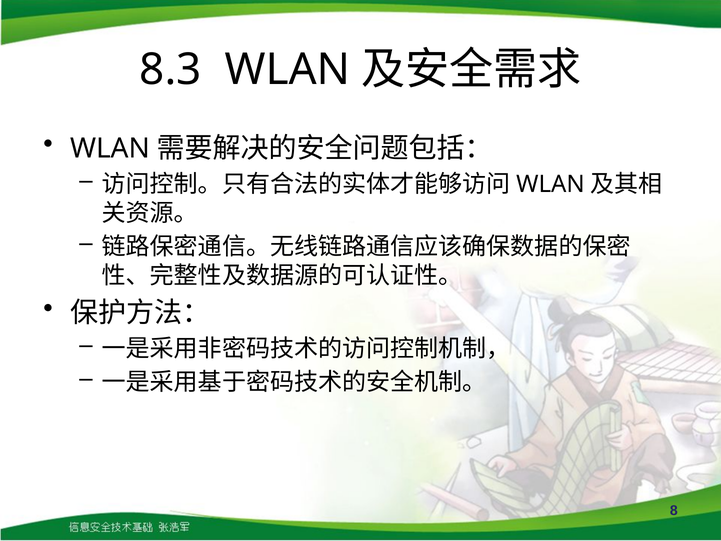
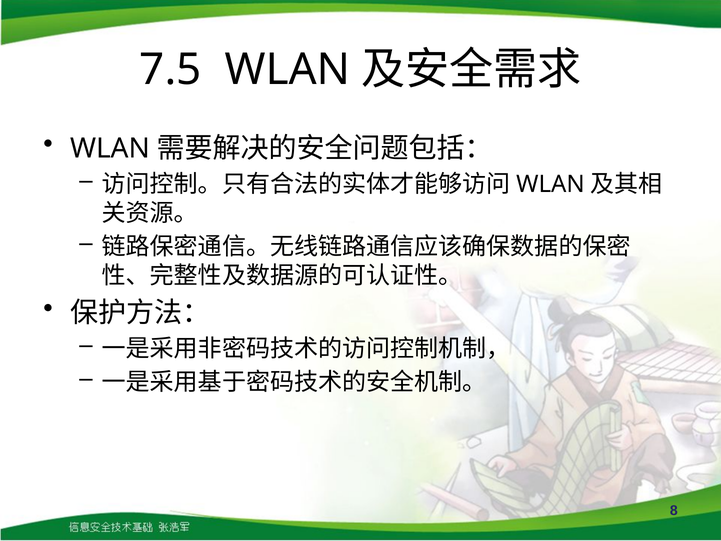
8.3: 8.3 -> 7.5 (171, 70)
